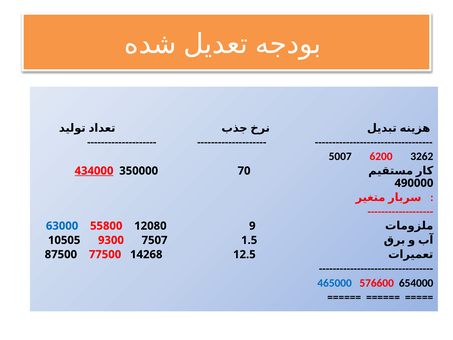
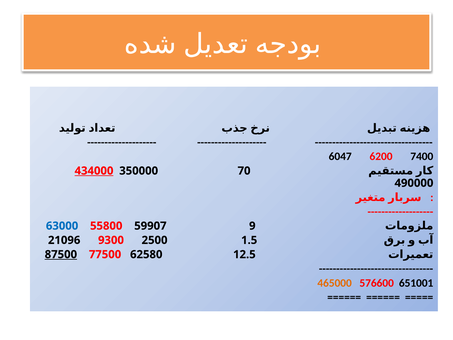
5007: 5007 -> 6047 (340, 156)
3262: 3262 -> 7400 (422, 156)
12080: 12080 -> 59907 (150, 226)
10505: 10505 -> 21096 (64, 240)
7507: 7507 -> 2500 (155, 240)
87500 underline: none -> present (61, 254)
14268: 14268 -> 62580 (146, 254)
465000 colour: blue -> orange (335, 283)
654000: 654000 -> 651001 (416, 283)
